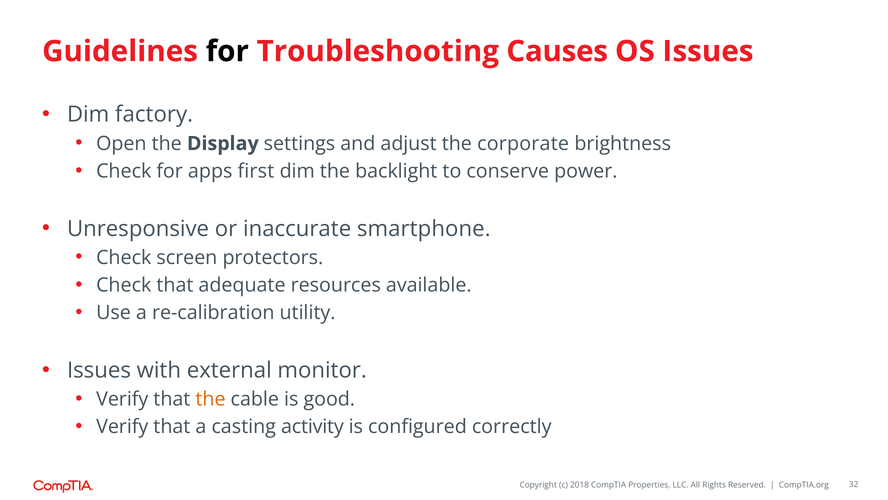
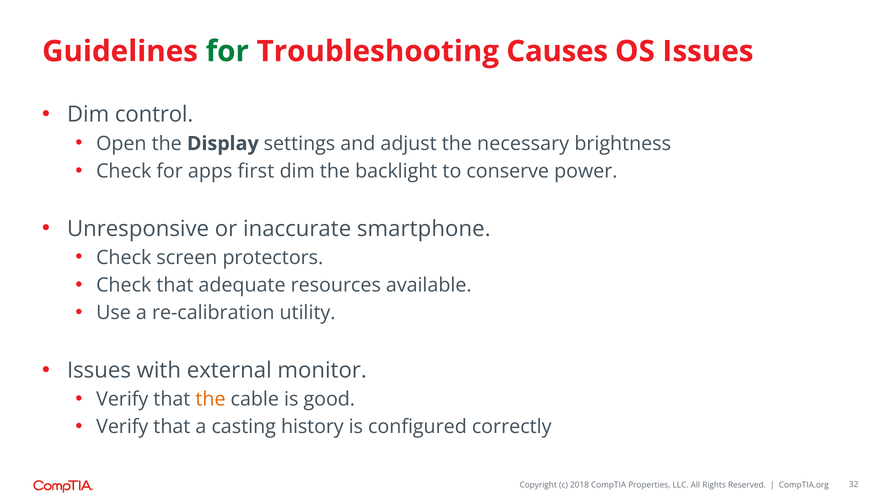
for colour: black -> green (227, 51)
factory: factory -> control (154, 115)
corporate: corporate -> necessary (523, 143)
activity: activity -> history (312, 427)
